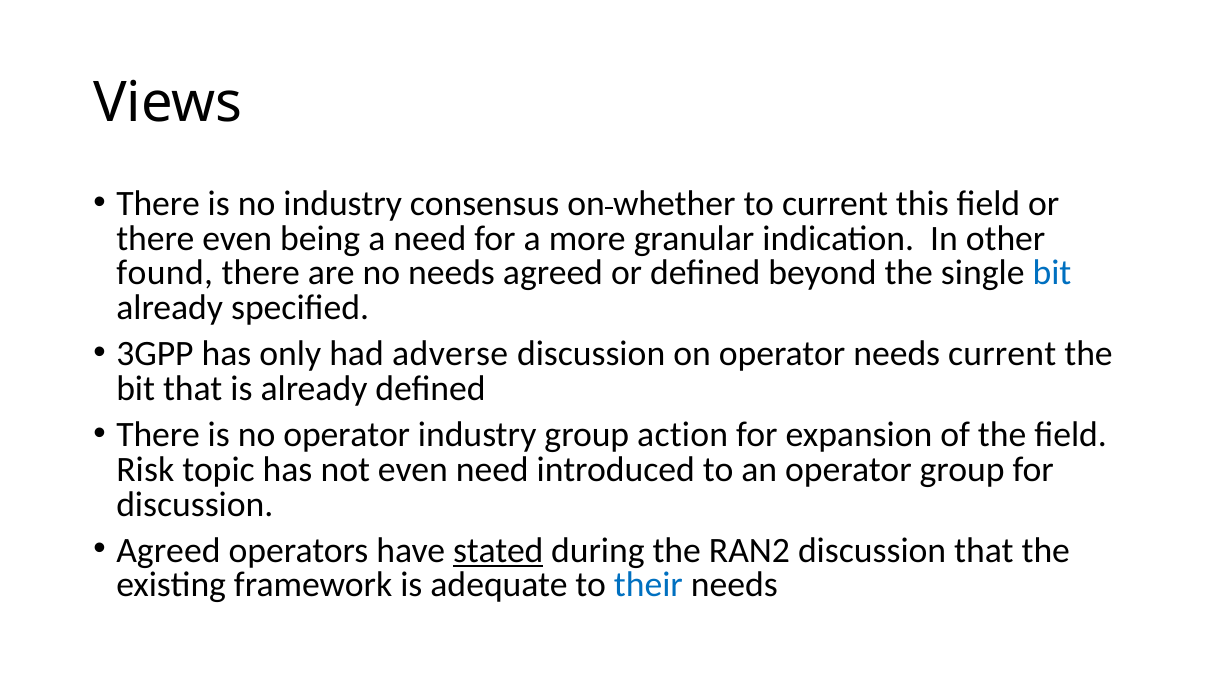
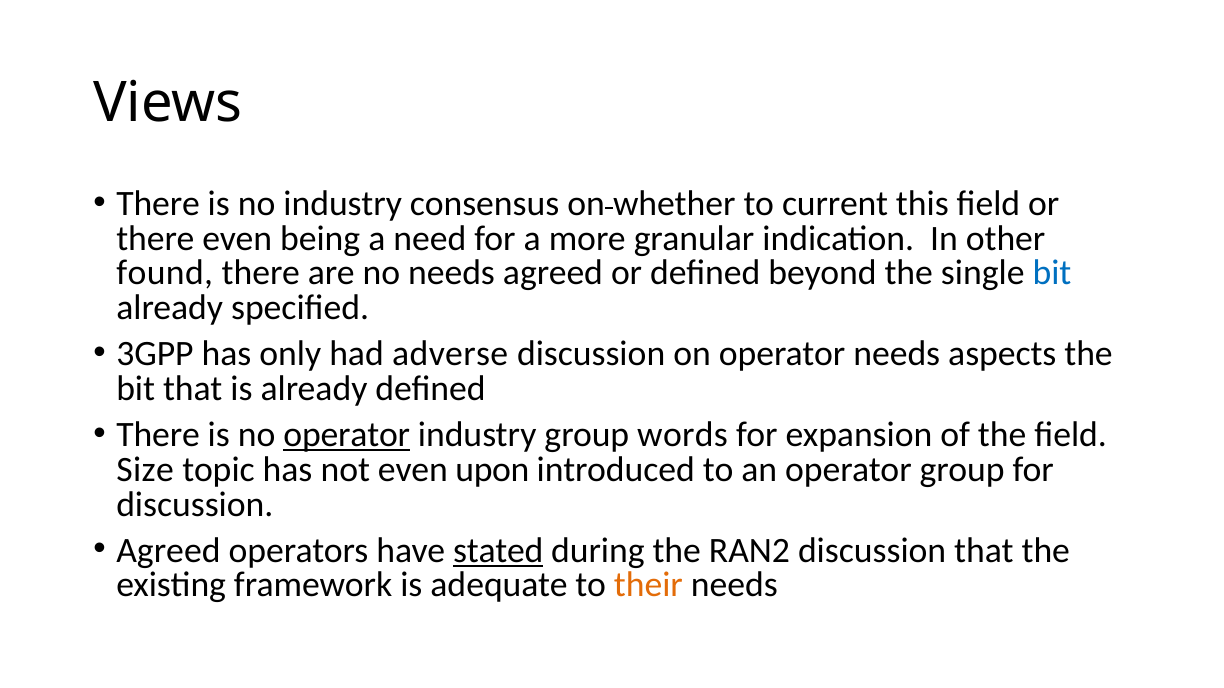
needs current: current -> aspects (1002, 354)
operator underline: none -> present (347, 435)
action: action -> words (683, 435)
Risk: Risk -> Size (145, 470)
even need: need -> upon (492, 470)
their colour: blue -> orange (648, 586)
